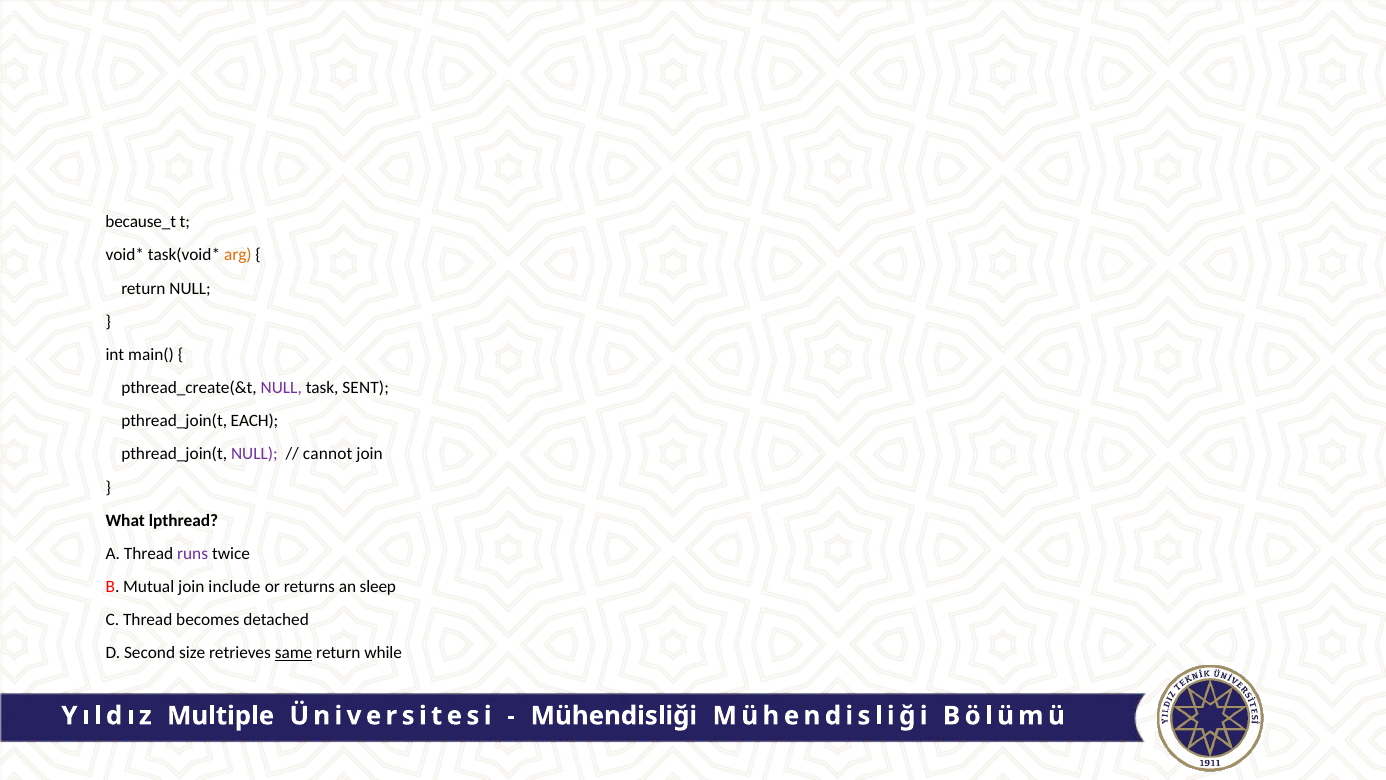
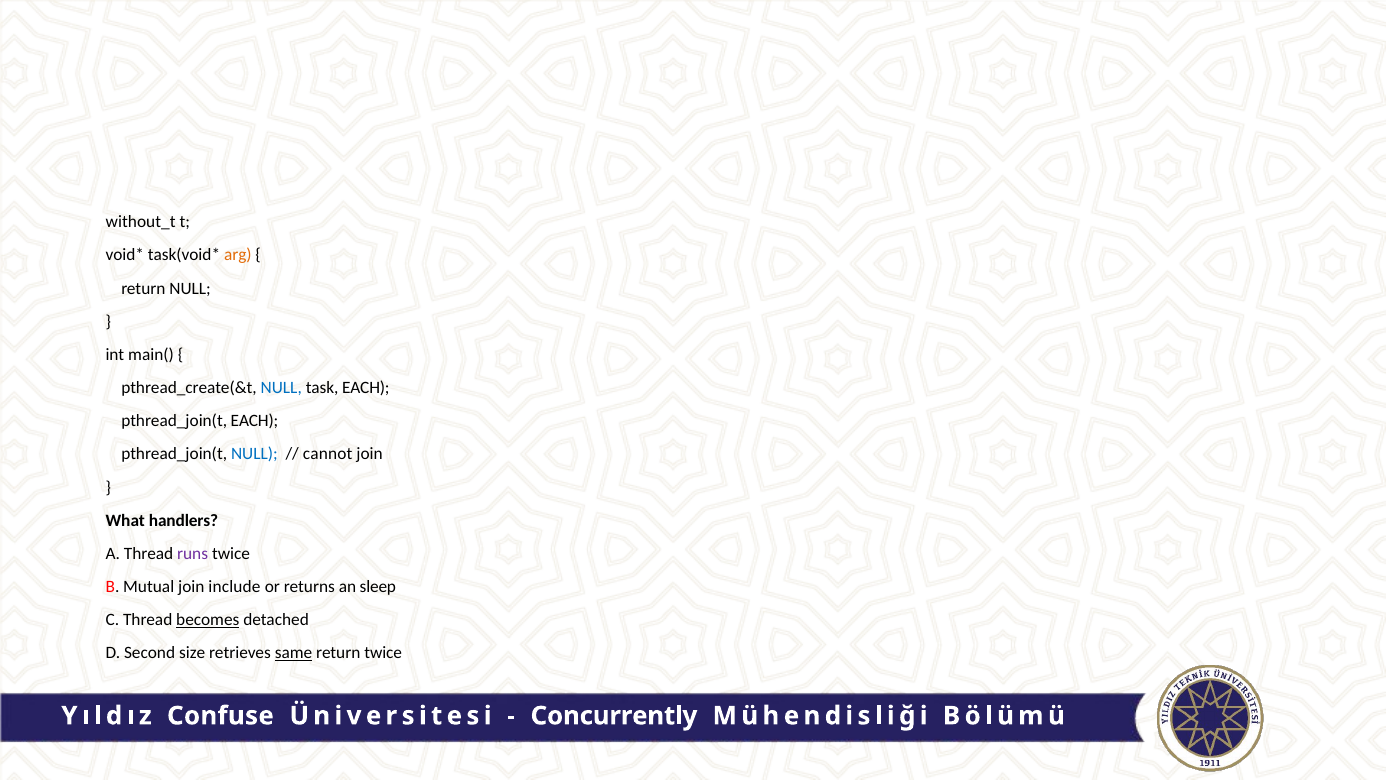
because_t: because_t -> without_t (141, 222)
NULL colour: purple -> blue (281, 388)
task SENT: SENT -> EACH (366, 388)
NULL colour: purple -> blue (254, 454)
lpthread: lpthread -> handlers (184, 520)
becomes underline: none -> present (208, 620)
return while: while -> twice (383, 653)
Multiple: Multiple -> Confuse (220, 716)
Mühendisliği: Mühendisliği -> Concurrently (614, 716)
